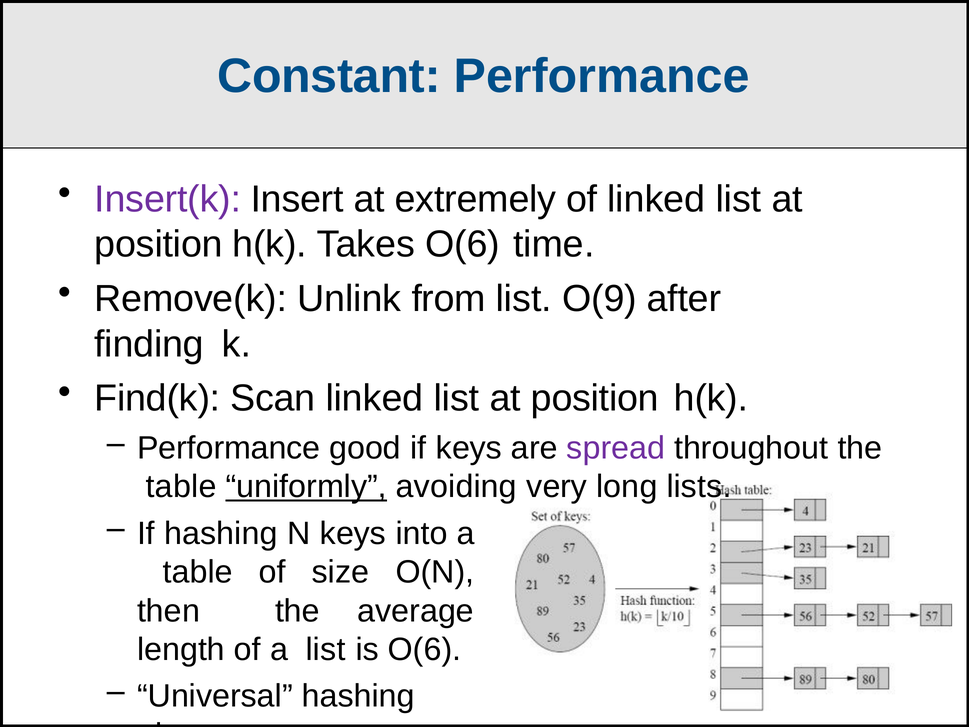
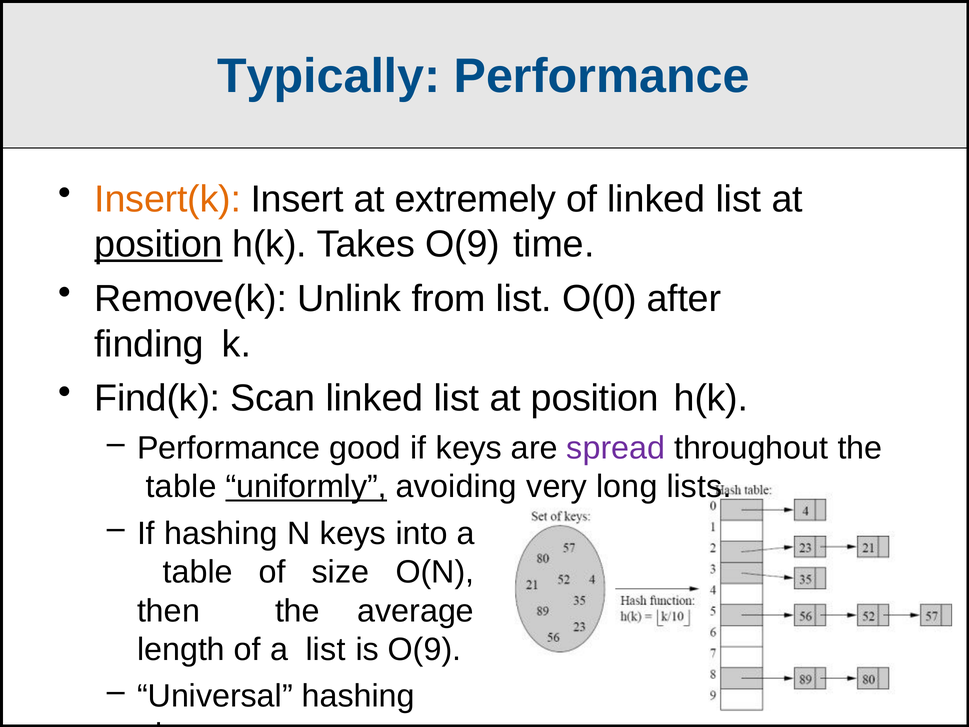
Constant: Constant -> Typically (329, 76)
Insert(k colour: purple -> orange (168, 199)
position underline: none -> present (159, 244)
Takes O(6: O(6 -> O(9 (463, 244)
O(9: O(9 -> O(0 (600, 299)
is O(6: O(6 -> O(9 (425, 649)
